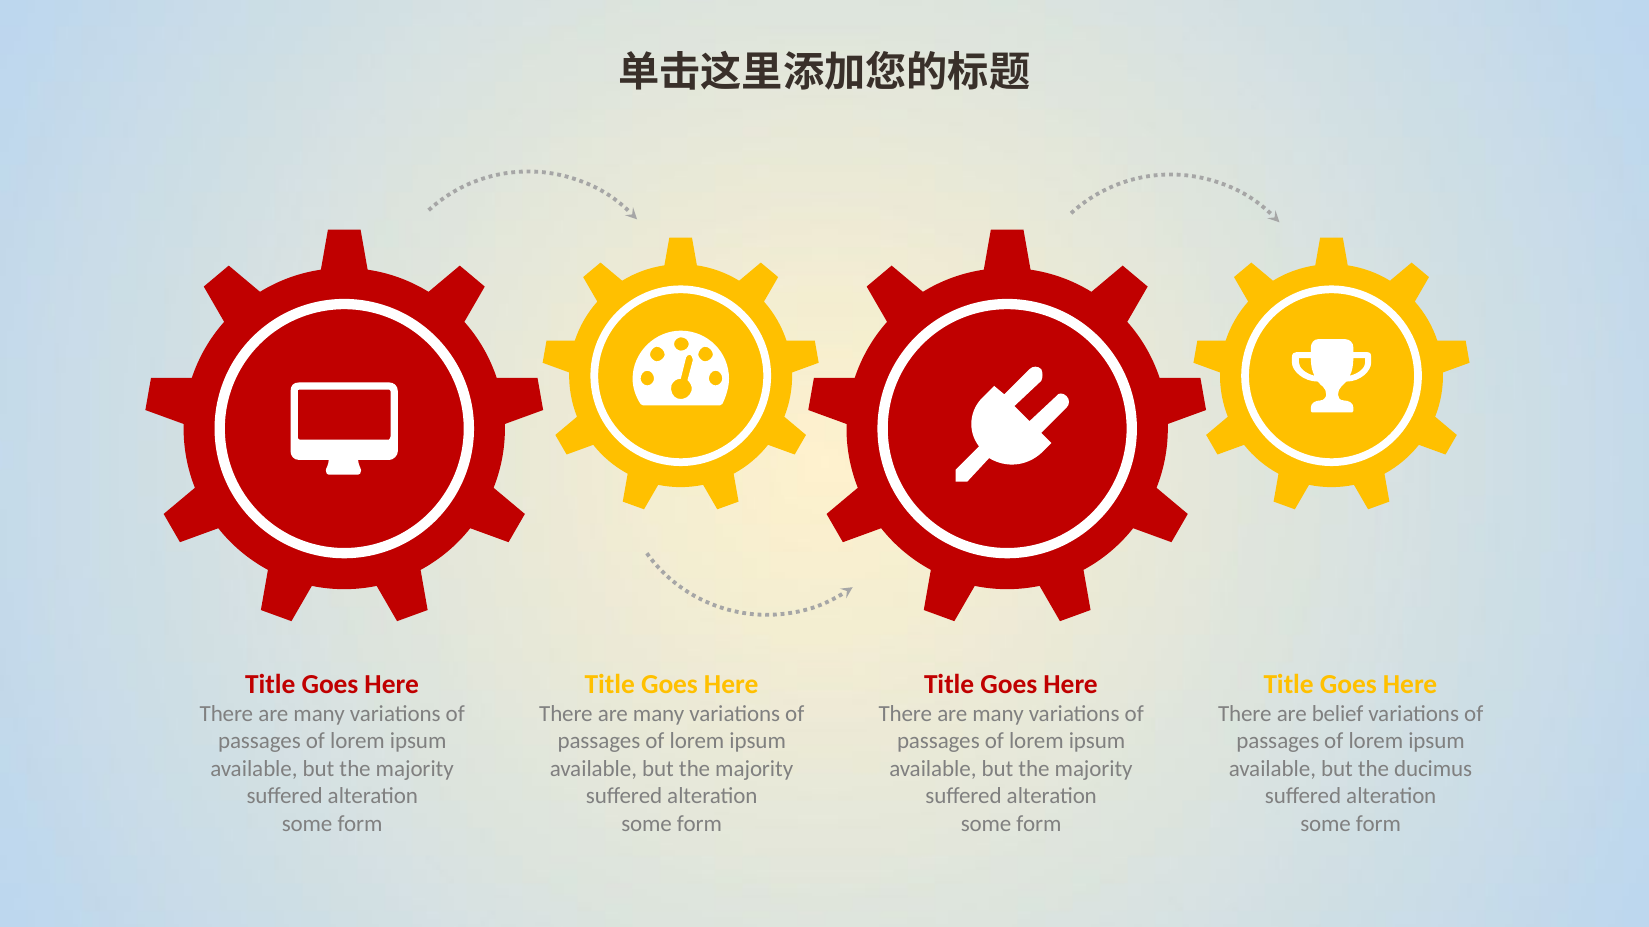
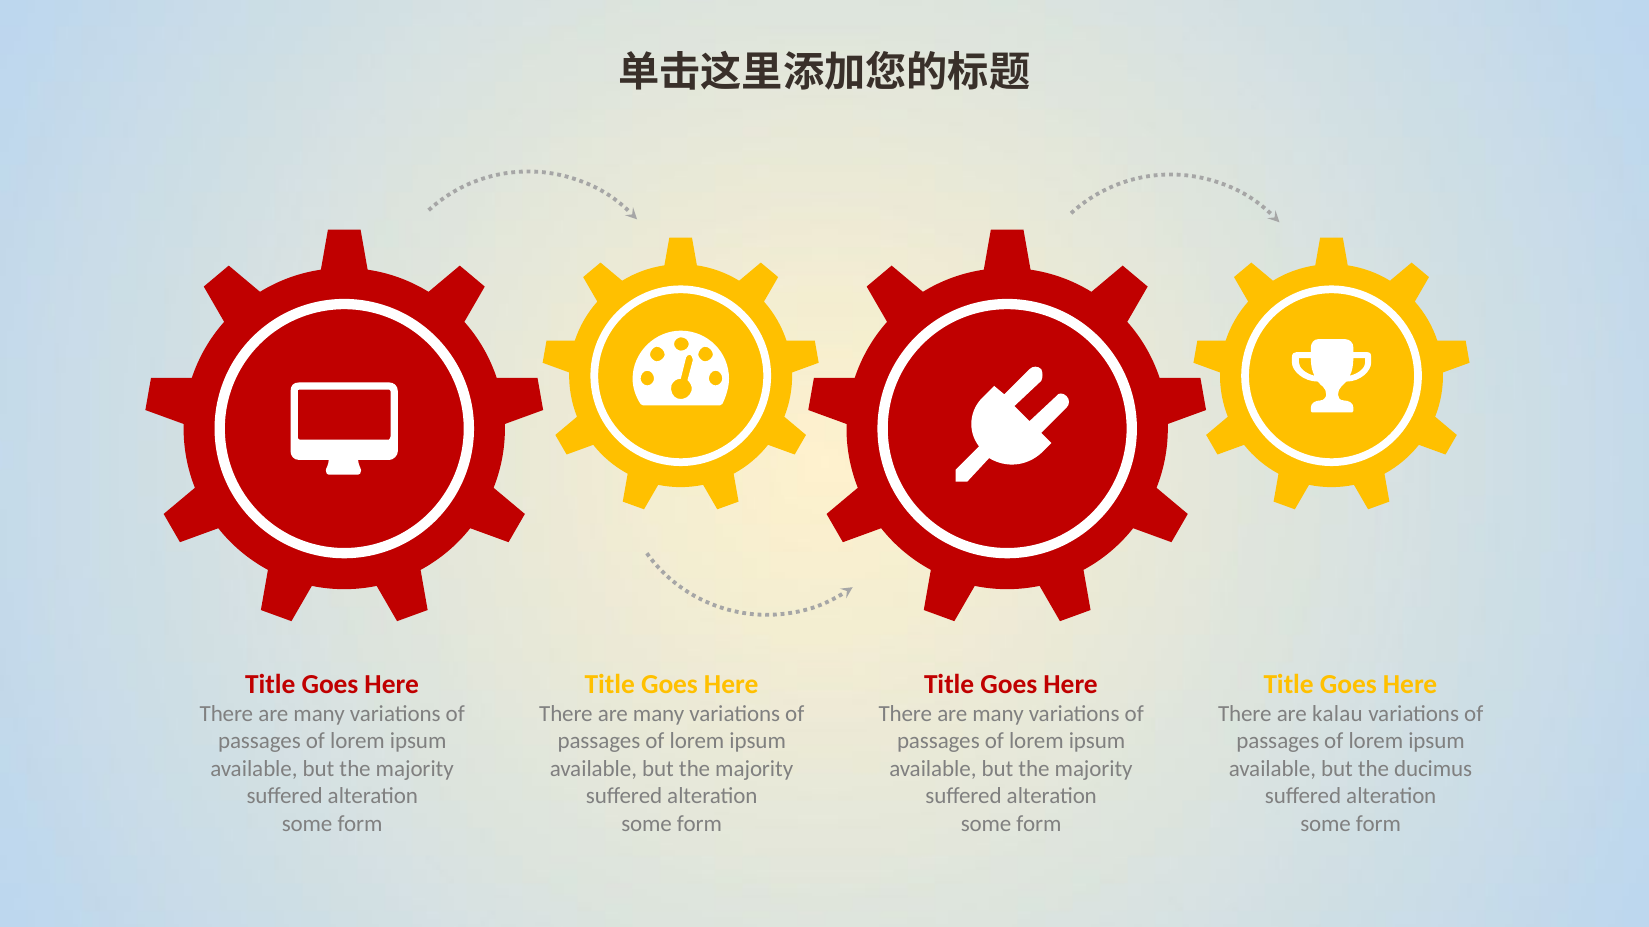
belief: belief -> kalau (1337, 714)
